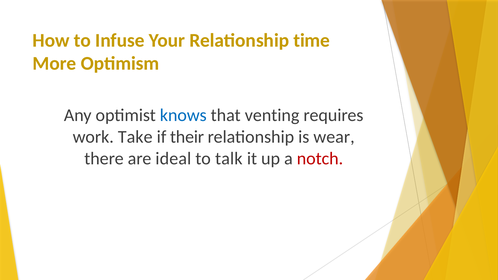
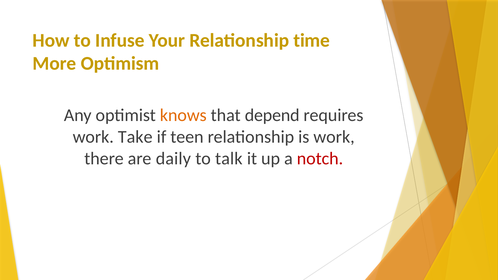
knows colour: blue -> orange (183, 115)
venting: venting -> depend (272, 115)
their: their -> teen (187, 137)
is wear: wear -> work (334, 137)
ideal: ideal -> daily (173, 159)
